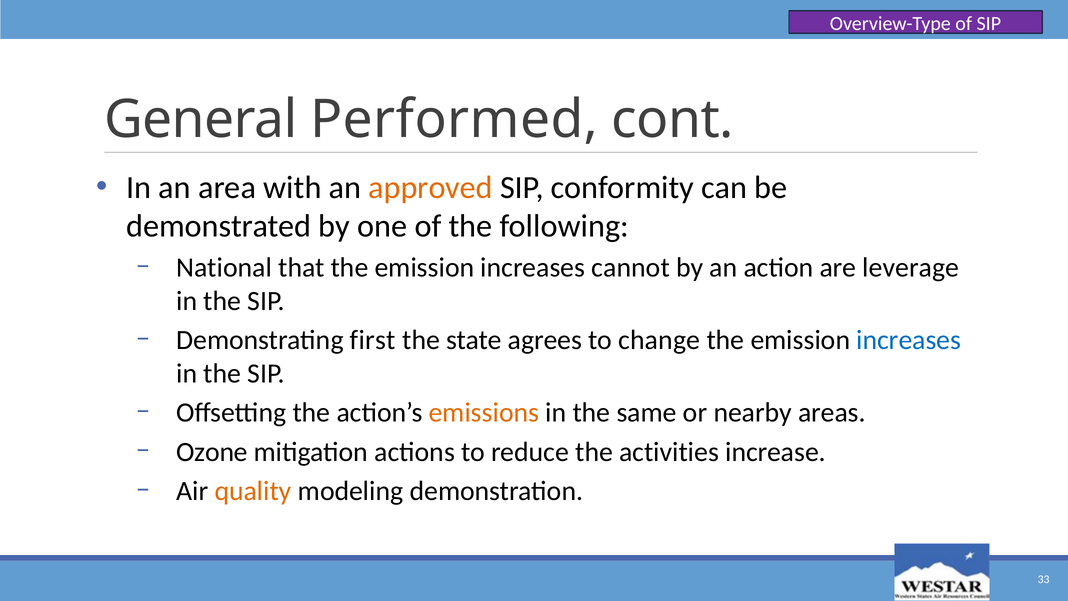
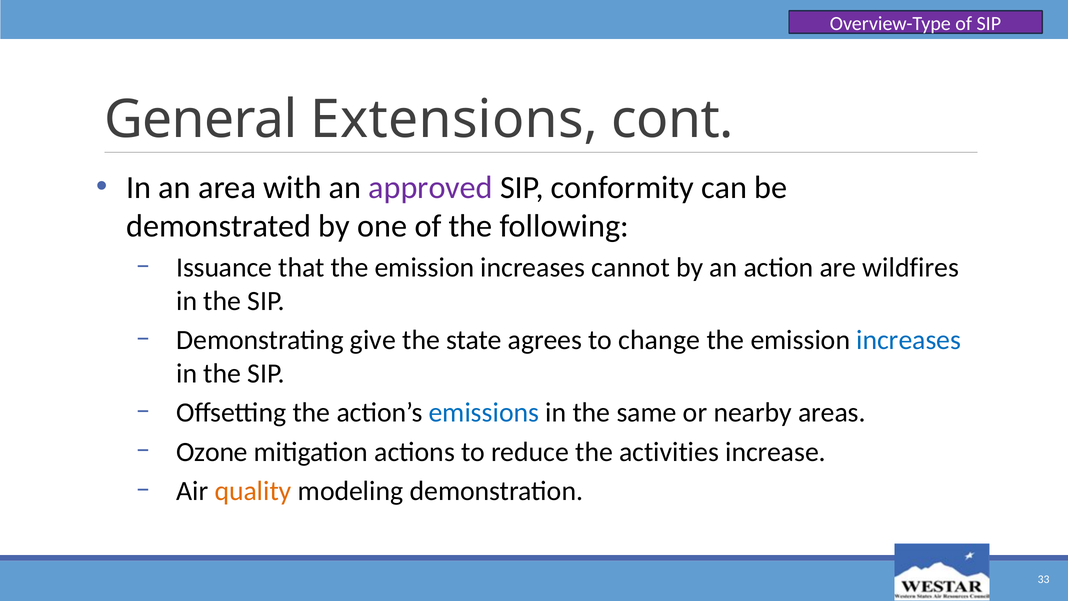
Performed: Performed -> Extensions (454, 120)
approved colour: orange -> purple (431, 187)
National: National -> Issuance (224, 268)
leverage: leverage -> wildfires (911, 268)
first: first -> give (373, 340)
emissions colour: orange -> blue (484, 413)
